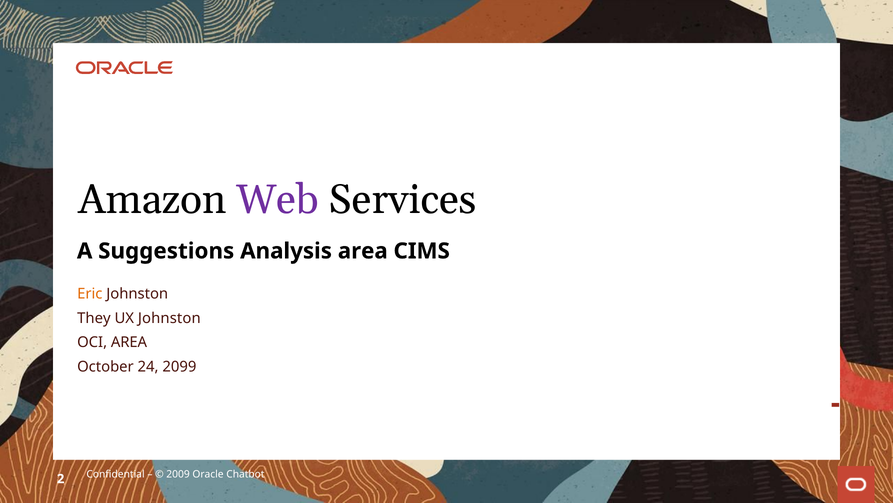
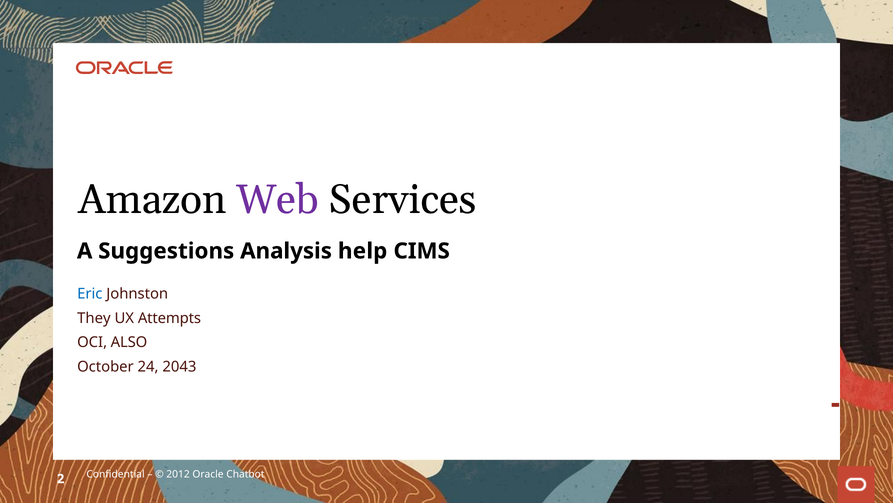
Analysis area: area -> help (363, 251)
Eric colour: orange -> blue (90, 294)
UX Johnston: Johnston -> Attempts (169, 318)
OCI AREA: AREA -> ALSO (129, 342)
2099: 2099 -> 2043 (179, 366)
2009: 2009 -> 2012 (178, 473)
